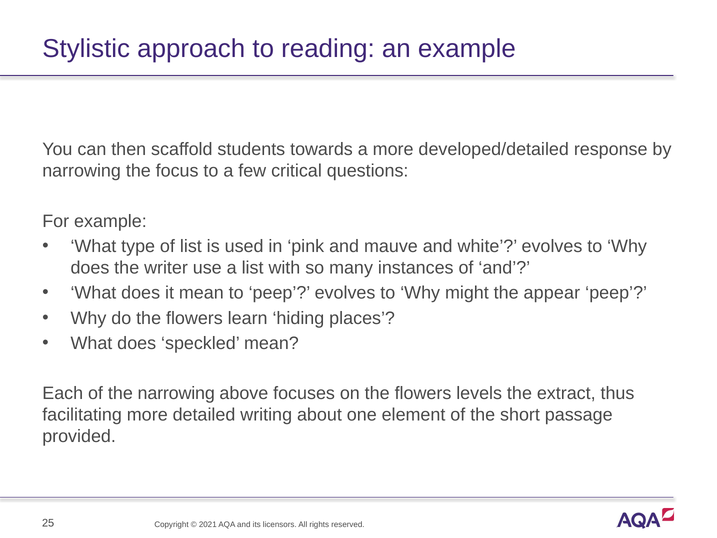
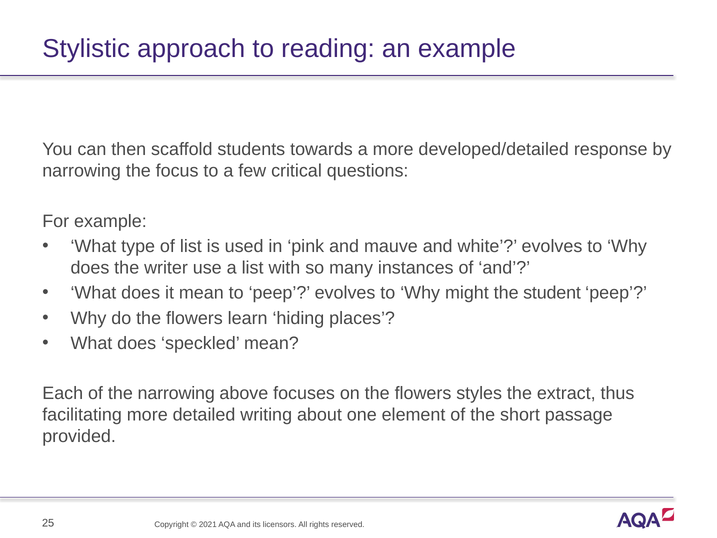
appear: appear -> student (552, 293)
levels: levels -> styles (479, 393)
